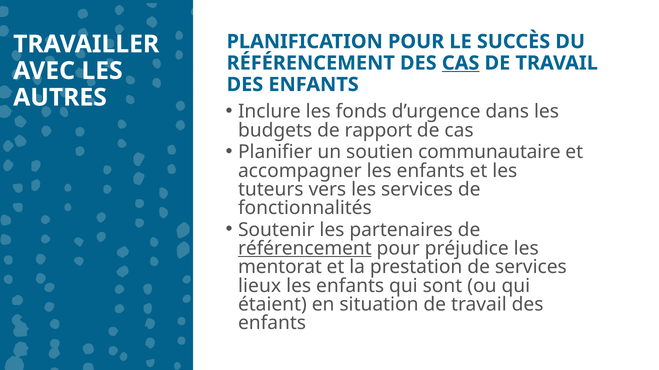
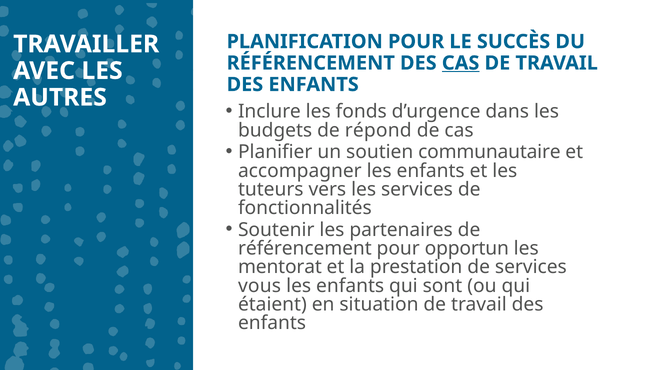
rapport: rapport -> répond (378, 131)
référencement underline: present -> none (305, 249)
préjudice: préjudice -> opportun (467, 249)
lieux: lieux -> vous (260, 286)
